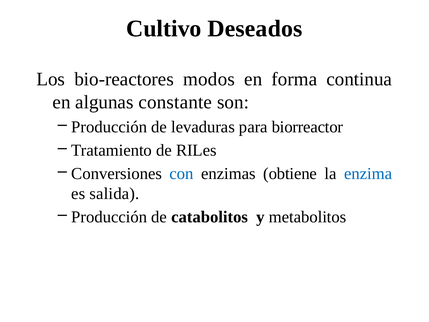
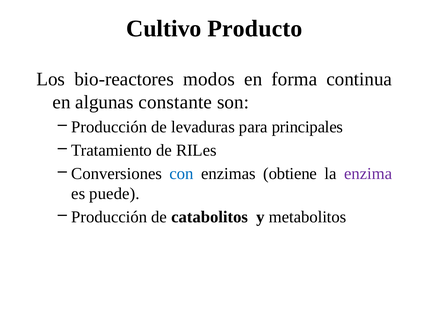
Deseados: Deseados -> Producto (255, 28)
biorreactor: biorreactor -> principales (307, 127)
enzima colour: blue -> purple (368, 174)
salida: salida -> puede (114, 194)
